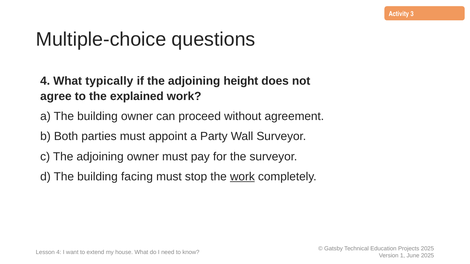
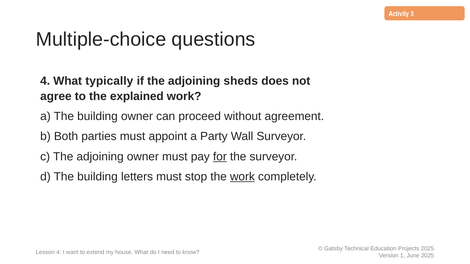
height: height -> sheds (241, 81)
for underline: none -> present (220, 157)
facing: facing -> letters (137, 177)
